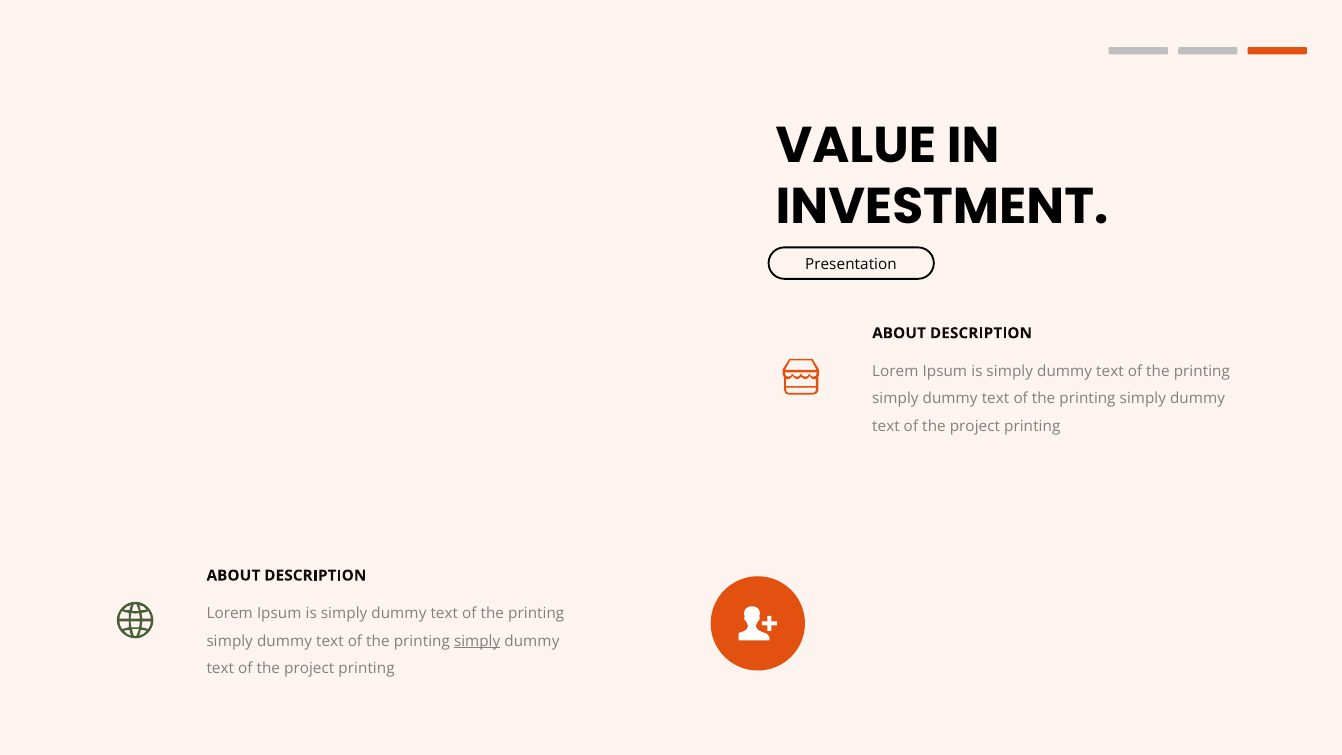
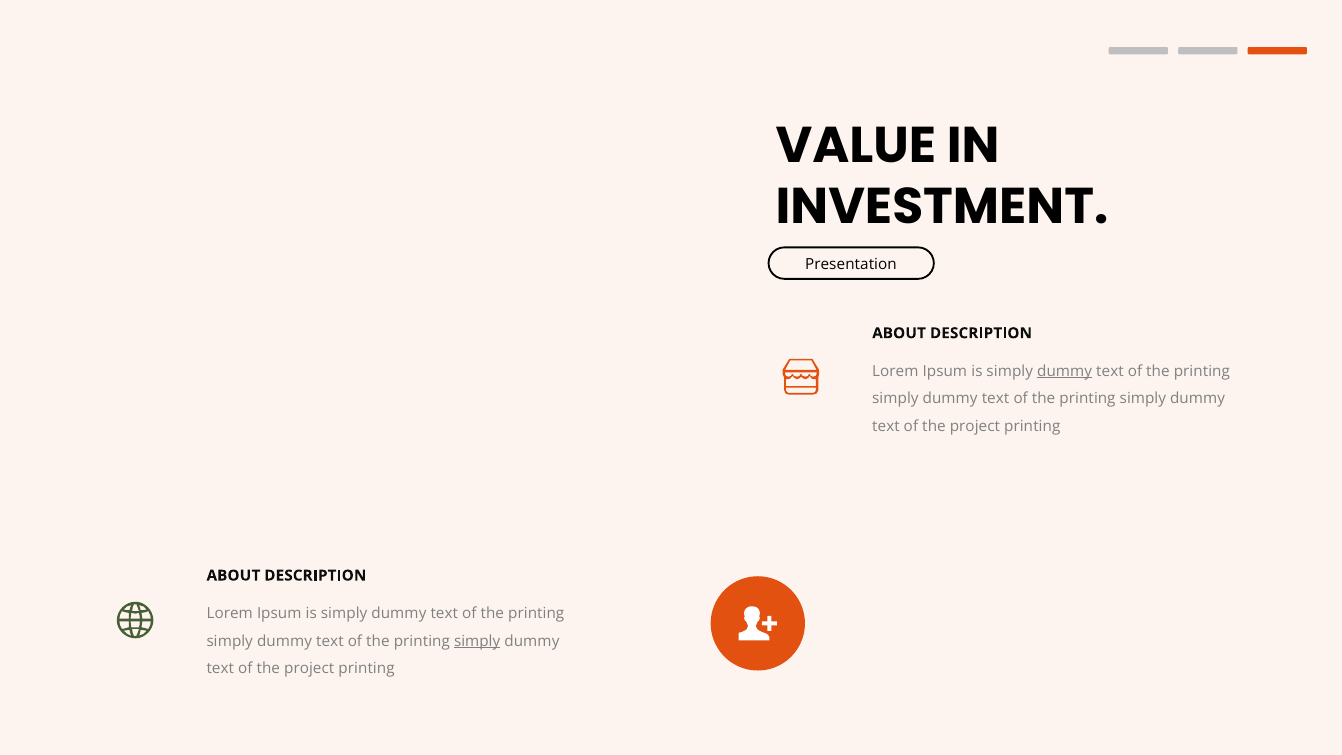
dummy underline: none -> present (1065, 371)
